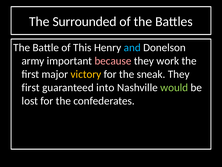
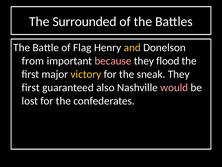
This: This -> Flag (82, 47)
and colour: light blue -> yellow (132, 47)
army: army -> from (33, 61)
work: work -> flood (168, 61)
into: into -> also (105, 87)
would colour: light green -> pink (174, 87)
